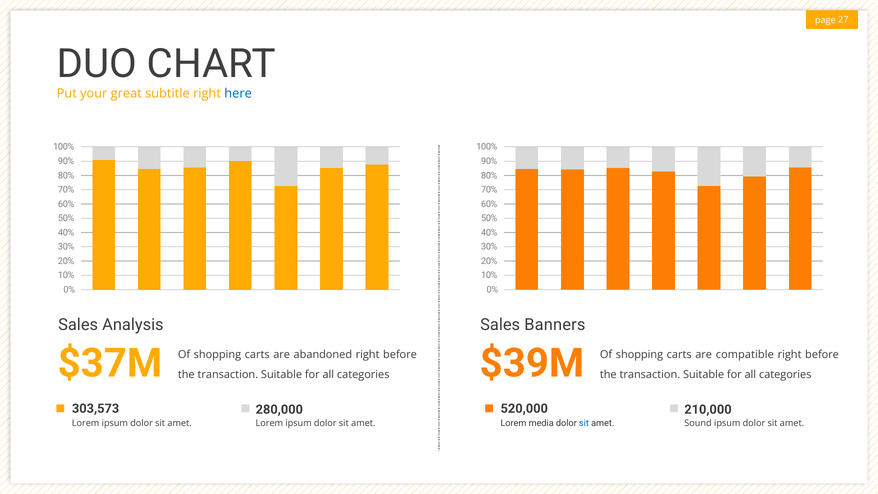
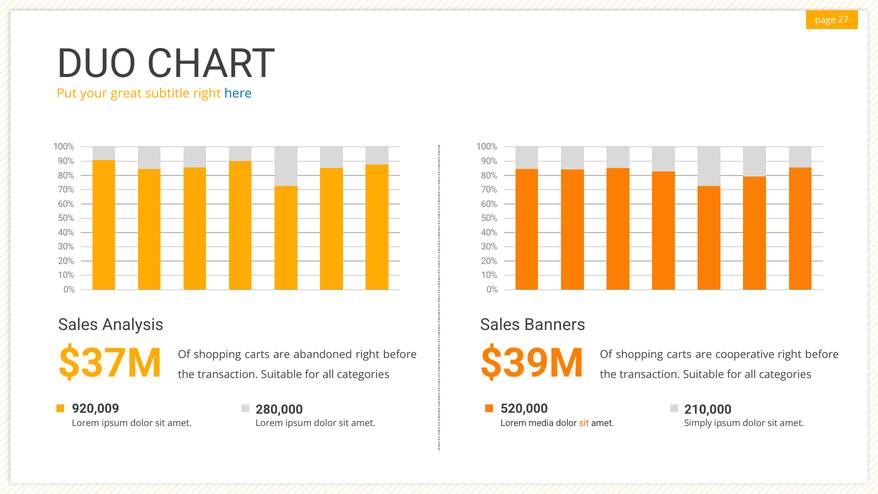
compatible: compatible -> cooperative (745, 355)
303,573: 303,573 -> 920,009 (96, 408)
sit colour: blue -> orange (584, 423)
Sound: Sound -> Simply (698, 423)
